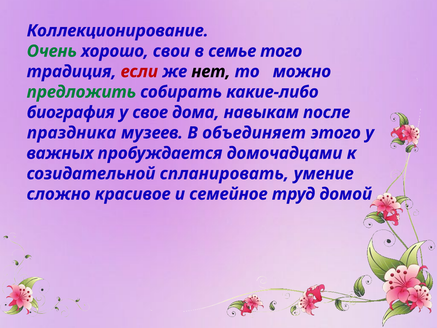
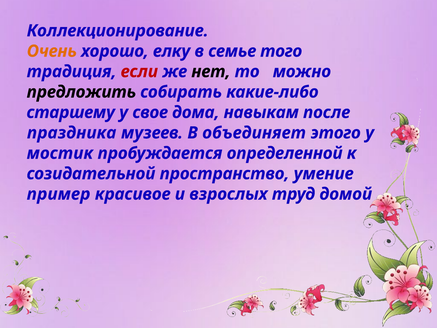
Очень colour: green -> orange (52, 51)
свои: свои -> елку (172, 51)
предложить colour: green -> black (81, 92)
биография: биография -> старшему (71, 112)
важных: важных -> мостик (60, 153)
домочадцами: домочадцами -> определенной (285, 153)
спланировать: спланировать -> пространство (224, 174)
сложно: сложно -> пример (59, 194)
семейное: семейное -> взрослых (228, 194)
